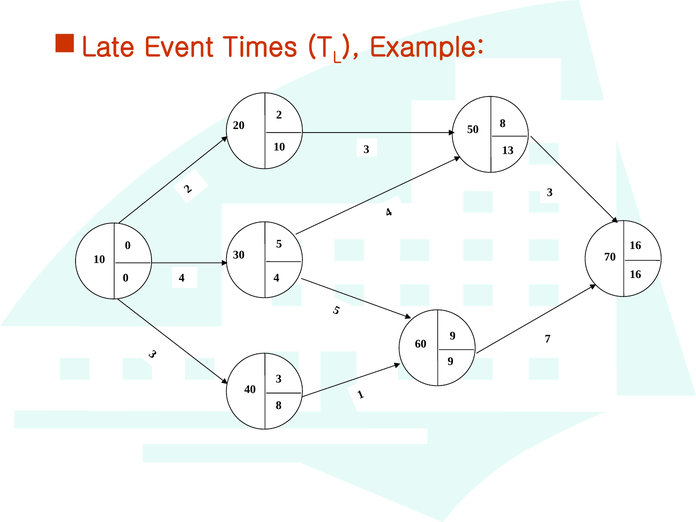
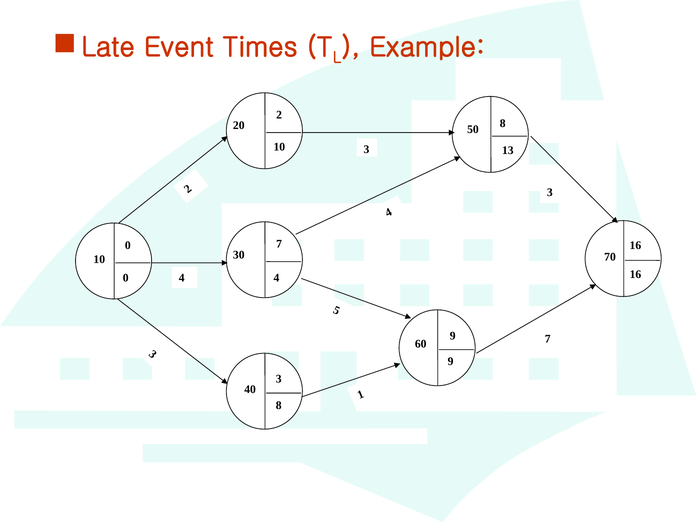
0 5: 5 -> 7 (279, 244)
